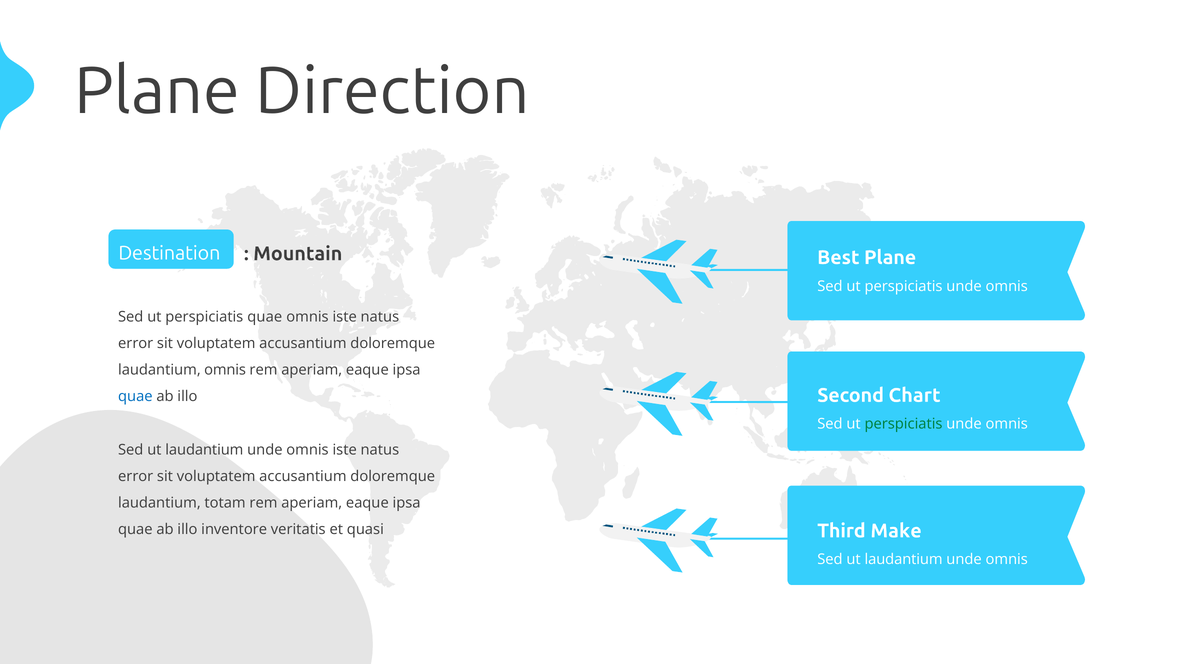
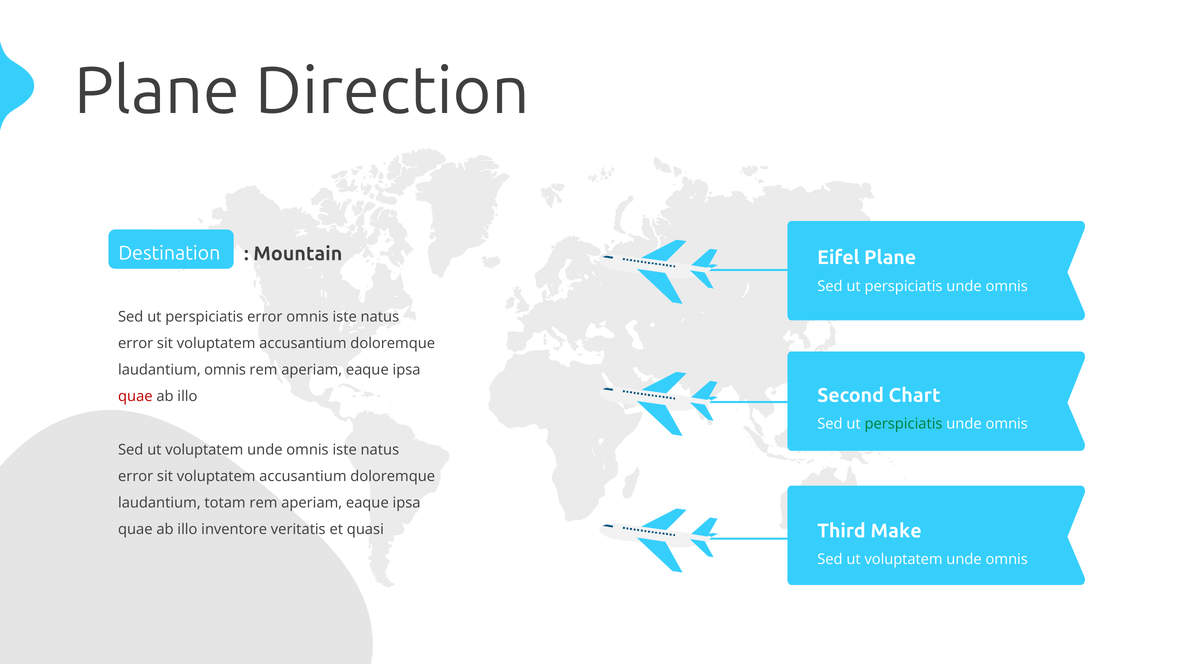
Best: Best -> Eifel (838, 258)
perspiciatis quae: quae -> error (265, 317)
quae colour: blue -> red (135, 397)
laudantium: laudantium -> voluptatem (204, 450)
laudantium: laudantium -> voluptatem (904, 560)
